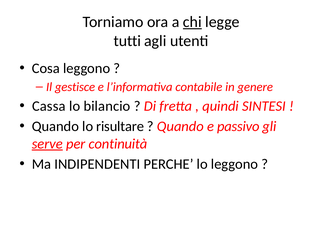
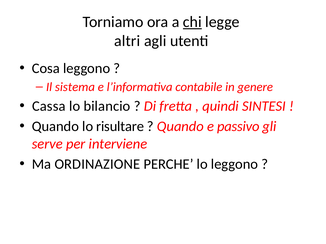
tutti: tutti -> altri (127, 41)
gestisce: gestisce -> sistema (75, 87)
serve underline: present -> none (47, 144)
continuità: continuità -> interviene (118, 144)
INDIPENDENTI: INDIPENDENTI -> ORDINAZIONE (97, 164)
